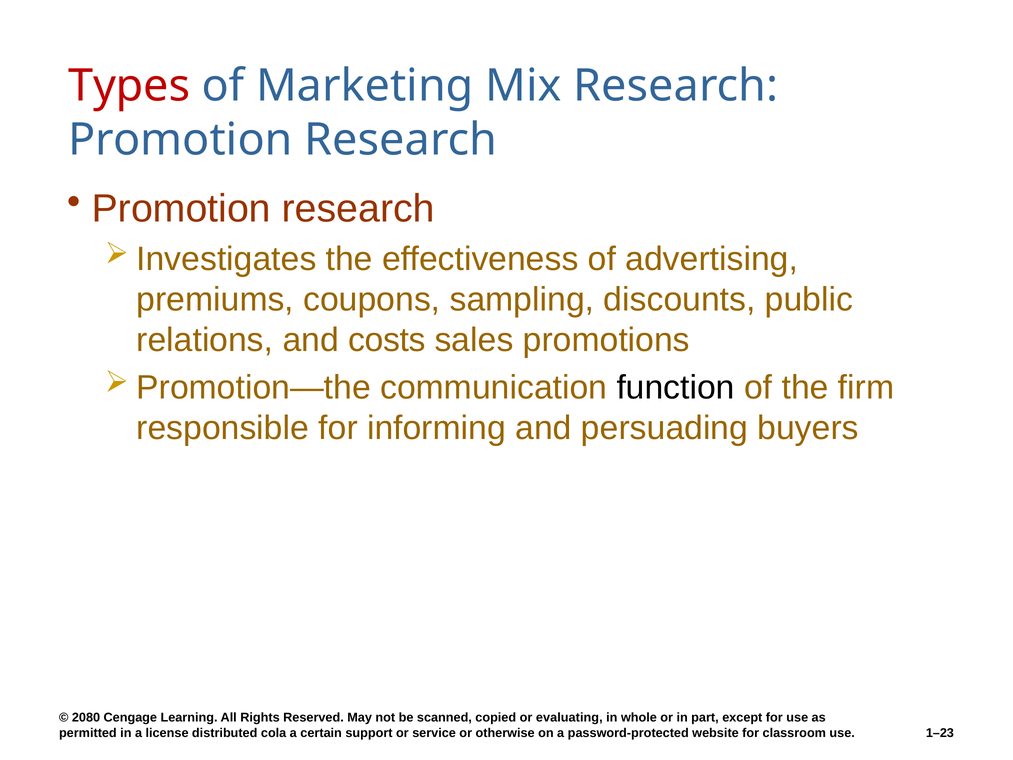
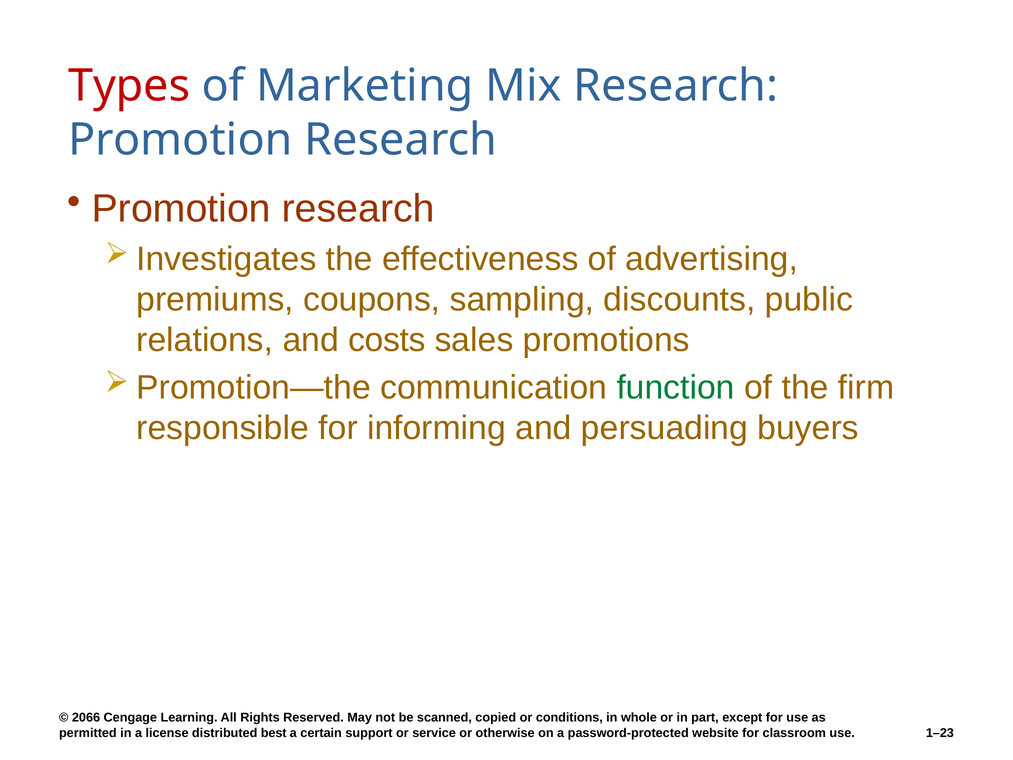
function colour: black -> green (676, 387)
2080: 2080 -> 2066 (86, 718)
evaluating: evaluating -> conditions (569, 718)
cola: cola -> best (274, 733)
